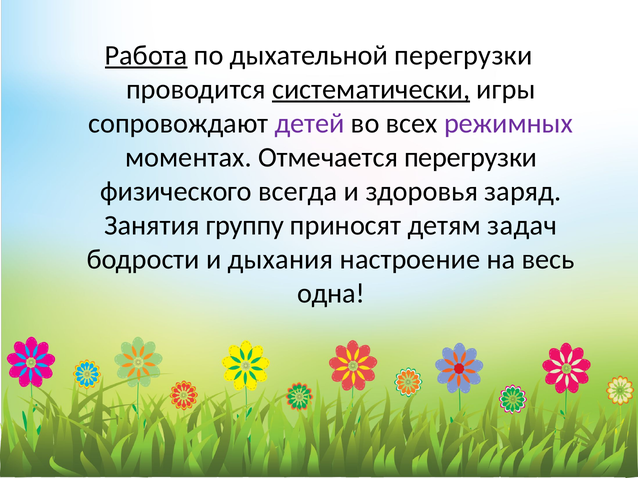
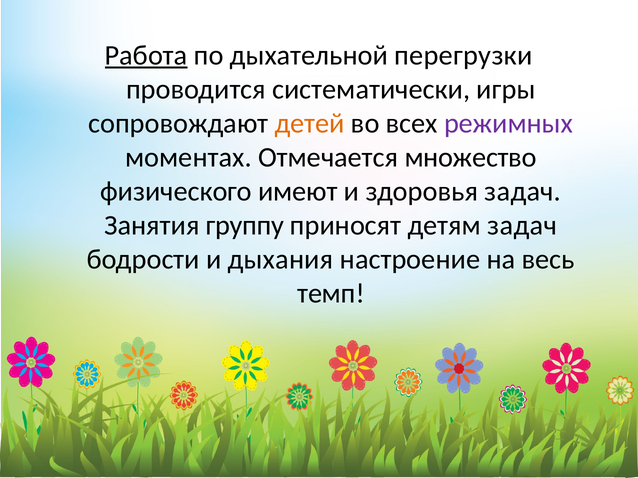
систематически underline: present -> none (371, 90)
детей colour: purple -> orange (310, 124)
Отмечается перегрузки: перегрузки -> множество (471, 158)
всегда: всегда -> имеют (298, 192)
здоровья заряд: заряд -> задач (523, 192)
одна: одна -> темп (331, 294)
